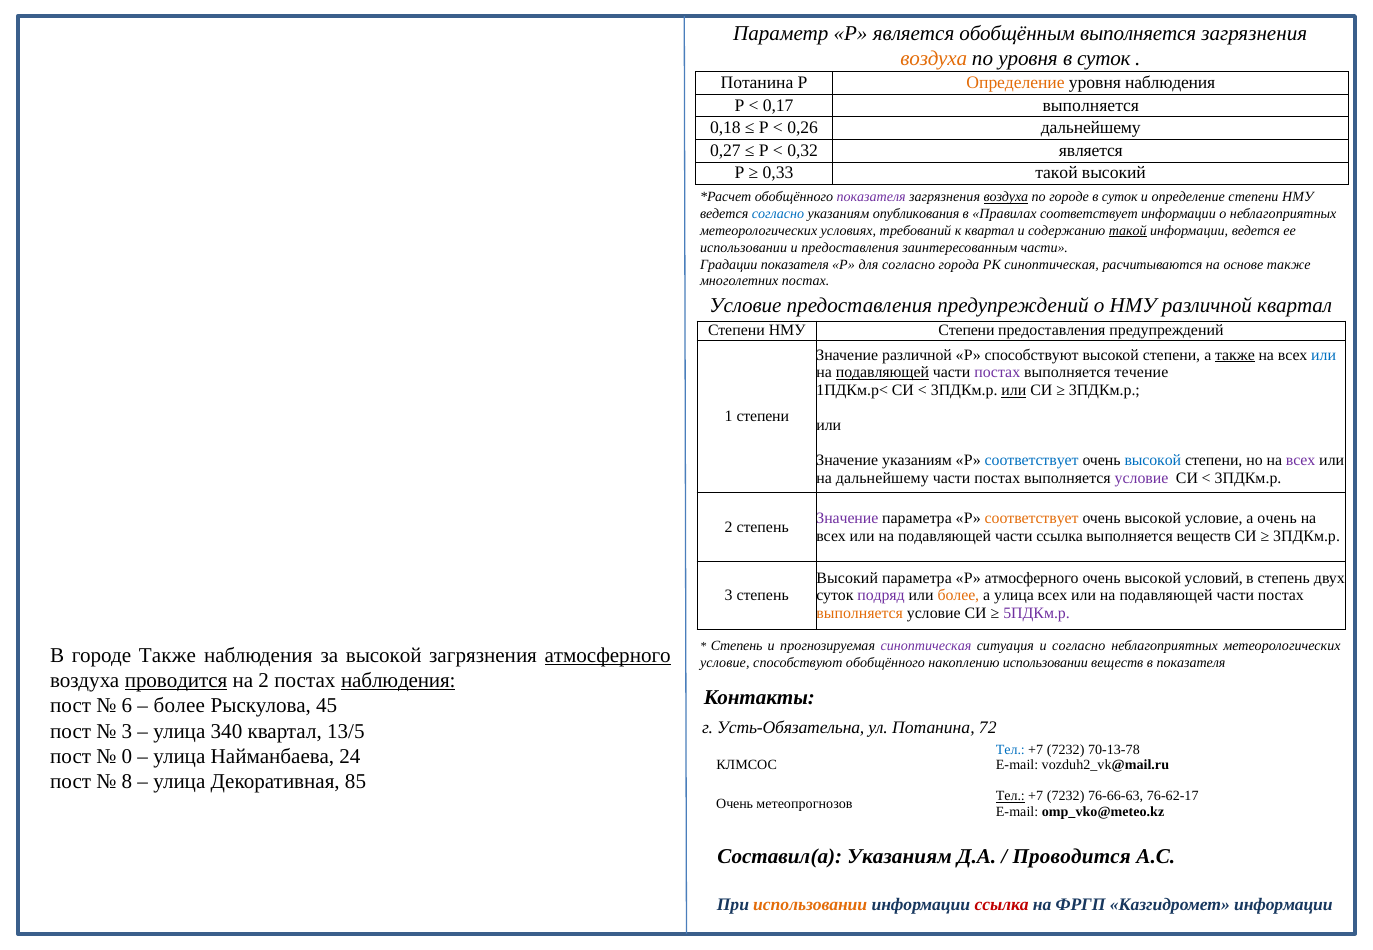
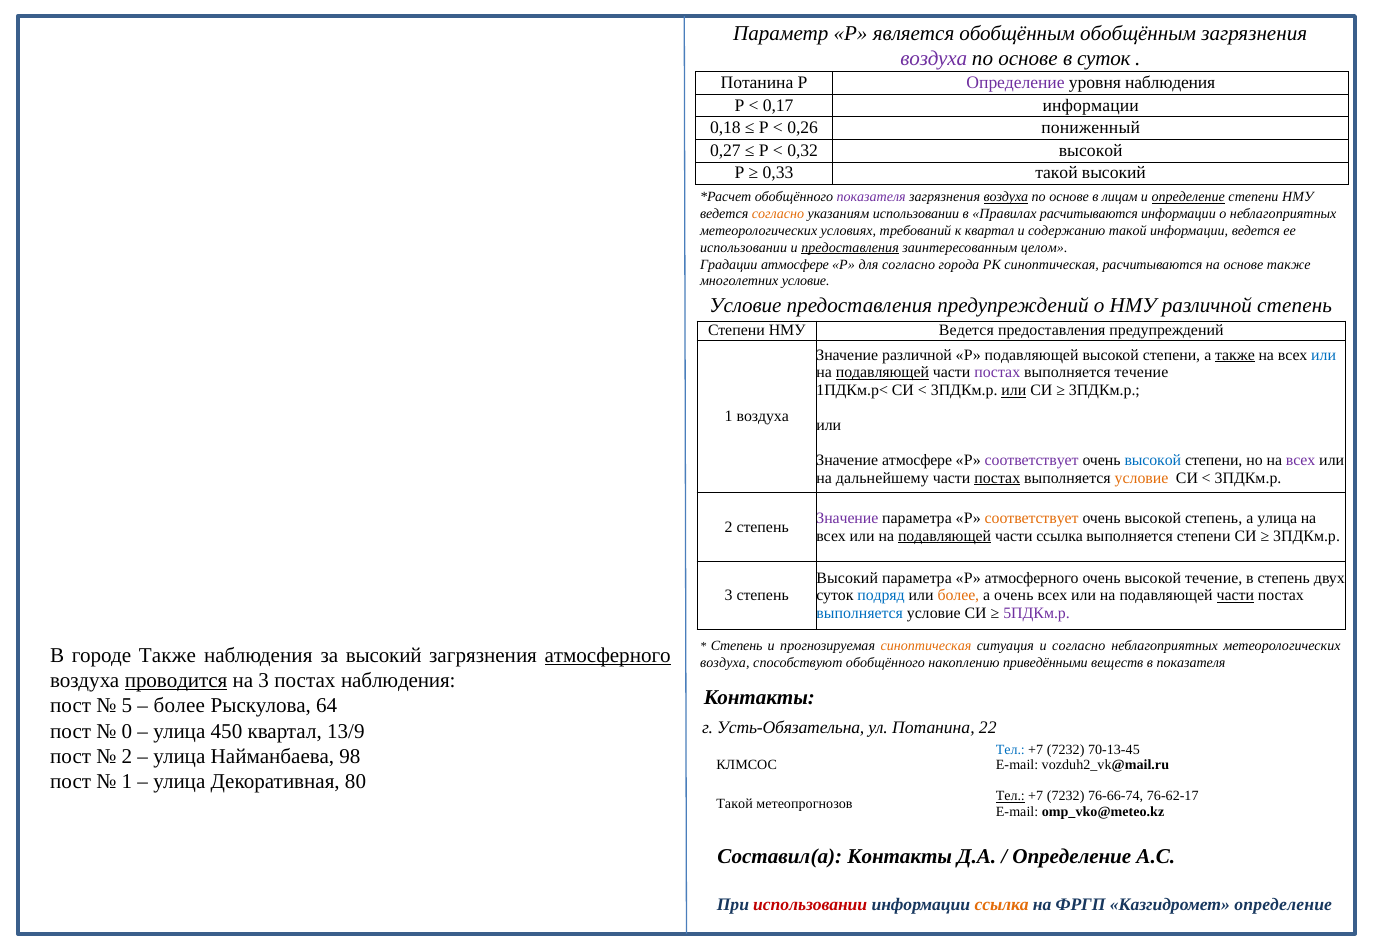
обобщённым выполняется: выполняется -> обобщённым (1138, 33)
воздуха colour: orange -> purple (934, 58)
уровня: уровня -> основе (1028, 58)
Определение colour: orange -> purple (1016, 83)
0,17 выполняется: выполняется -> информации (1091, 105)
0,26 дальнейшему: дальнейшему -> пониженный (1091, 128)
0,32 является: является -> высокой (1091, 151)
городе: городе -> основе (1069, 197)
суток: суток -> лицам (1120, 197)
определение underline: none -> present (1188, 197)
согласно colour: blue -> orange (778, 214)
указаниям опубликования: опубликования -> использовании (916, 214)
Правилах соответствует: соответствует -> расчитываются (1089, 214)
такой underline: present -> none (1128, 231)
предоставления underline: none -> present (850, 248)
заинтересованным части: части -> целом (1044, 248)
Градации показателя: показателя -> атмосфере (795, 265)
многолетних постах: постах -> условие (806, 282)
различной квартал: квартал -> степень (1295, 305)
Степени: Степени -> Ведется (966, 331)
Р способствуют: способствуют -> подавляющей (1032, 355)
1 степени: степени -> воздуха (763, 417)
Значение указаниям: указаниям -> атмосфере (917, 461)
соответствует colour: blue -> purple (1032, 461)
постах underline: none -> present (997, 478)
условие colour: purple -> orange (1142, 478)
высокой условие: условие -> степень (1214, 519)
а очень: очень -> улица (1277, 519)
подавляющей underline: none -> present (945, 536)
выполняется веществ: веществ -> степени (1204, 536)
высокой условий: условий -> течение (1214, 578)
подряд colour: purple -> blue (881, 596)
а улица: улица -> очень (1014, 596)
части underline: none -> present (1235, 596)
выполняется colour: orange -> blue (860, 614)
синоптическая colour: purple -> orange (926, 646)
за высокой: высокой -> высокий (384, 656)
условие: условие -> воздуха (725, 663)
накоплению использовании: использовании -> приведёнными (1045, 663)
на 2: 2 -> 3 (264, 681)
наблюдения underline: present -> none (398, 681)
6: 6 -> 5 (127, 706)
45: 45 -> 64 (327, 706)
72: 72 -> 22 (988, 728)
3: 3 -> 0 (127, 732)
340: 340 -> 450 (227, 732)
13/5: 13/5 -> 13/9 (346, 732)
70-13-78: 70-13-78 -> 70-13-45 (1114, 750)
0: 0 -> 2 (127, 757)
24: 24 -> 98 (350, 757)
8: 8 -> 1 (127, 782)
85: 85 -> 80 (356, 782)
76-66-63: 76-66-63 -> 76-66-74 (1116, 796)
Очень: Очень -> Такой (735, 804)
Составил(а Указаниям: Указаниям -> Контакты (900, 857)
Проводится: Проводится -> Определение (1072, 857)
использовании colour: orange -> red (810, 905)
ссылка colour: red -> orange (1002, 905)
Казгидромет информации: информации -> определение (1283, 905)
